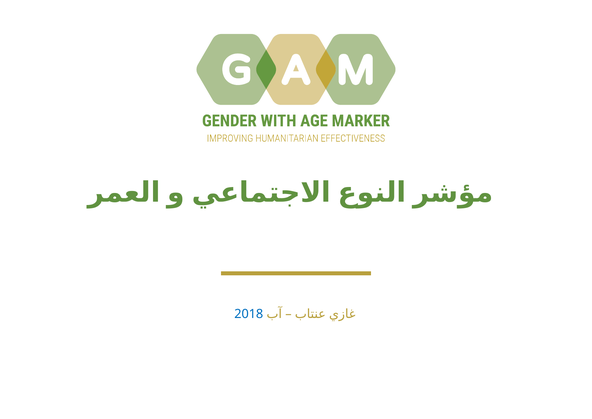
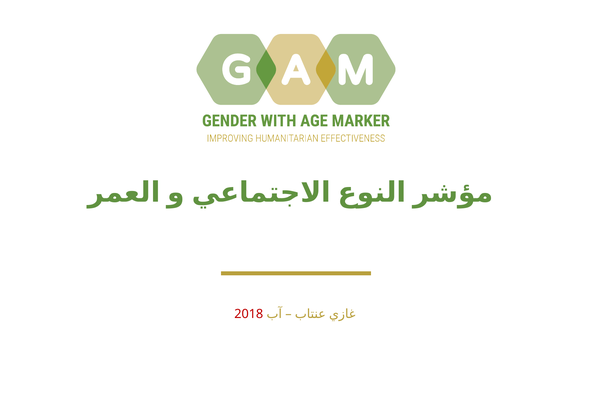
2018 colour: blue -> red (249, 314)
